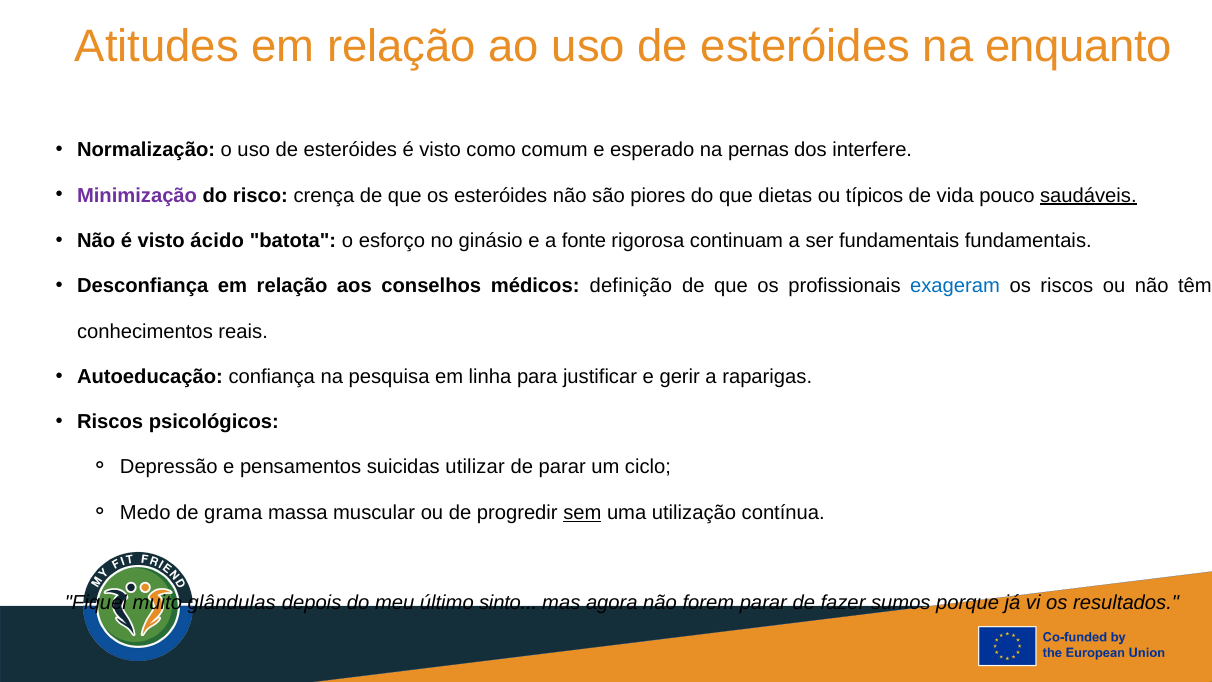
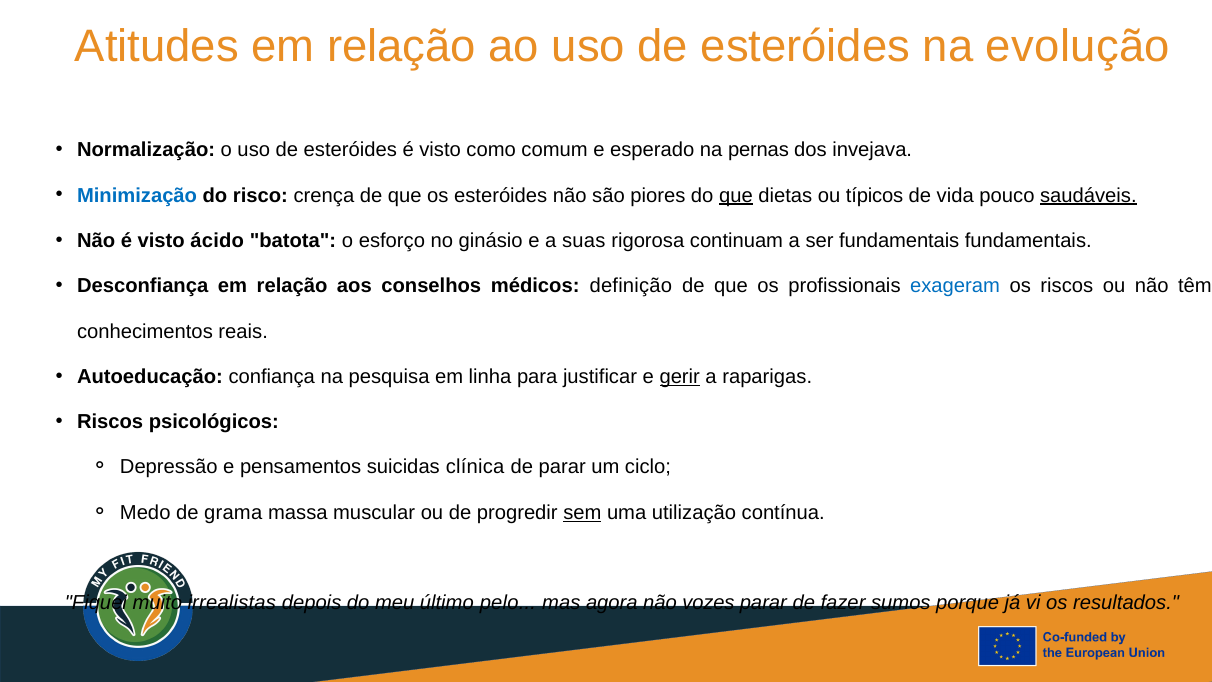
enquanto: enquanto -> evolução (1078, 46)
interfere: interfere -> invejava (872, 150)
Minimização colour: purple -> blue (137, 195)
que underline: none -> present (736, 195)
fonte: fonte -> suas (584, 241)
gerir underline: none -> present (680, 377)
utilizar: utilizar -> clínica (475, 467)
glândulas: glândulas -> irrealistas (232, 603)
sinto: sinto -> pelo (508, 603)
forem: forem -> vozes (708, 603)
